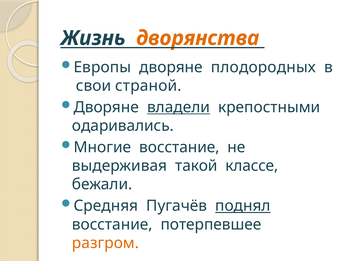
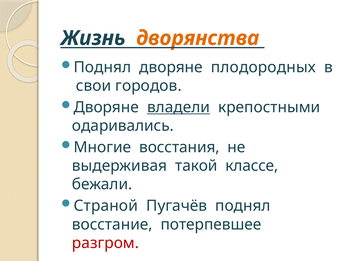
Европы: Европы -> Поднял (102, 67)
страной: страной -> городов (148, 86)
Многие восстание: восстание -> восстания (179, 147)
Средняя: Средняя -> Страной (106, 206)
поднял underline: present -> none (243, 206)
разгром colour: orange -> red (105, 243)
